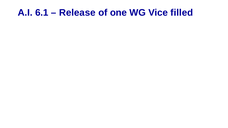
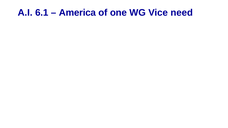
Release: Release -> America (77, 13)
filled: filled -> need (182, 13)
